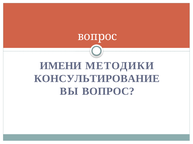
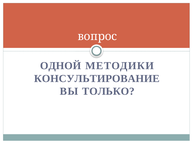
ИМЕНИ: ИМЕНИ -> ОДНОЙ (61, 66)
ВЫ ВОПРОС: ВОПРОС -> ТОЛЬКО (108, 92)
